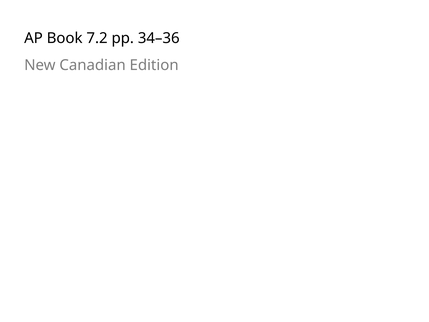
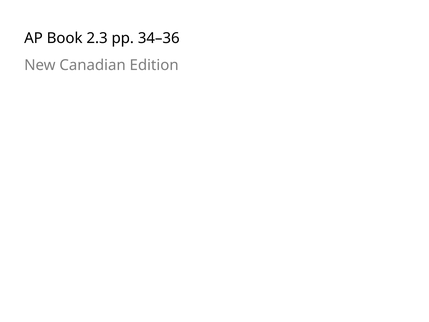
7.2: 7.2 -> 2.3 (97, 38)
